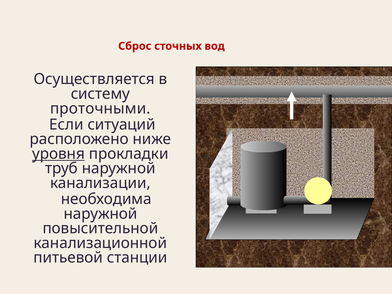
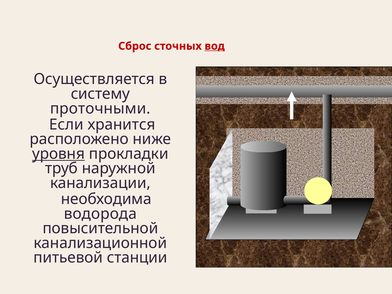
вод underline: none -> present (215, 46)
ситуаций: ситуаций -> хранится (121, 124)
наружной: наружной -> водорода (100, 214)
